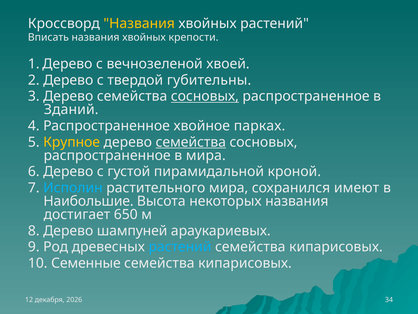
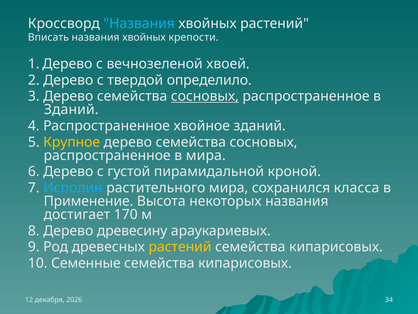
Названия colour: yellow -> light blue (139, 23)
губительны: губительны -> определило (209, 80)
хвойное парках: парках -> зданий (260, 126)
семейства underline: present -> none (191, 142)
имеют: имеют -> класса (357, 188)
Наибольшие: Наибольшие -> Применение (88, 201)
650: 650 -> 170 (126, 214)
шампуней: шампуней -> древесину (132, 230)
растений colour: light blue -> yellow (180, 247)
